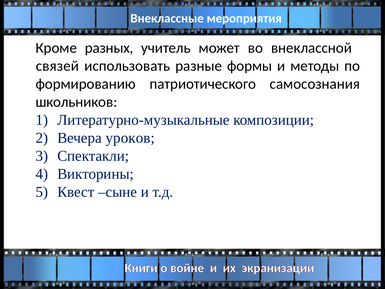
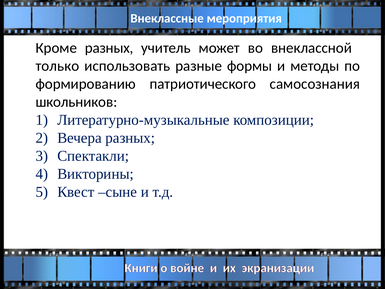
связей: связей -> только (57, 66)
Вечера уроков: уроков -> разных (130, 138)
